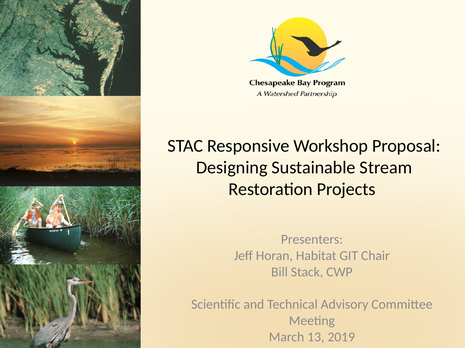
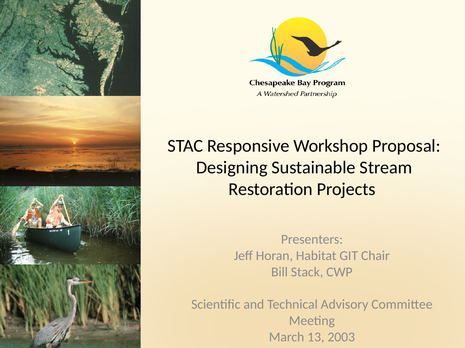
2019: 2019 -> 2003 (341, 338)
